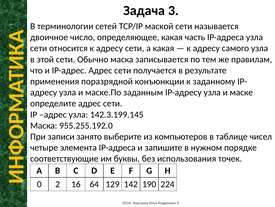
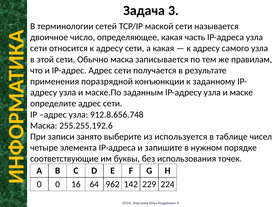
142.3.199.145: 142.3.199.145 -> 912.8.656.748 (117, 114)
955.255.192.0: 955.255.192.0 -> 255.255.192.6 (86, 125)
компьютеров: компьютеров -> используется (181, 136)
0 2: 2 -> 0 (58, 184)
129: 129 -> 962 (113, 184)
190: 190 -> 229 (149, 184)
